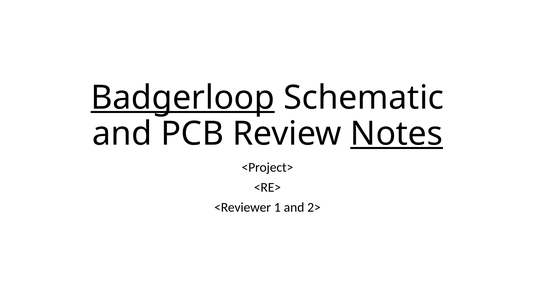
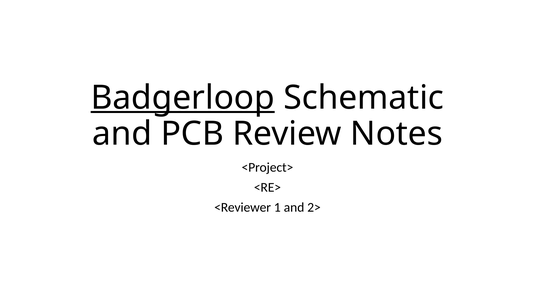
Notes underline: present -> none (397, 134)
